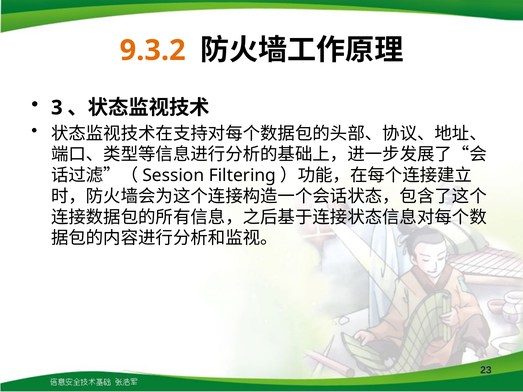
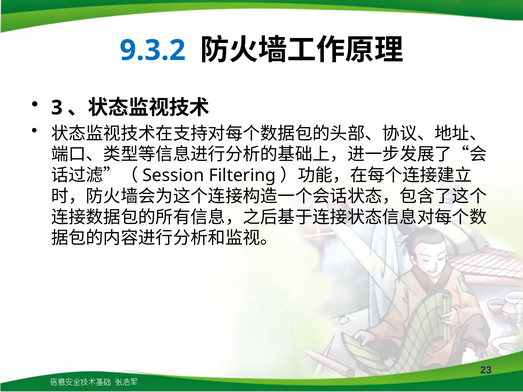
9.3.2 colour: orange -> blue (153, 50)
